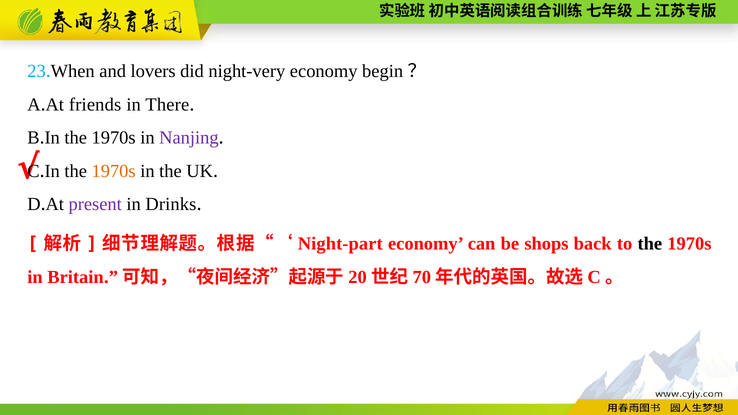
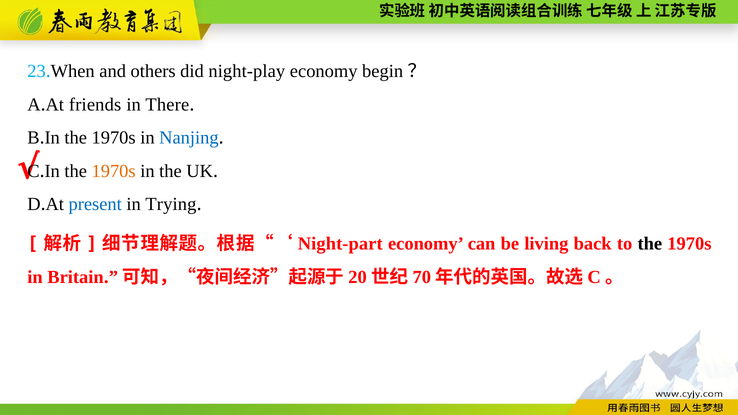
lovers: lovers -> others (153, 71)
night-very: night-very -> night-play (247, 71)
Nanjing colour: purple -> blue (189, 138)
present colour: purple -> blue (95, 204)
Drinks: Drinks -> Trying (171, 204)
shops: shops -> living (546, 244)
